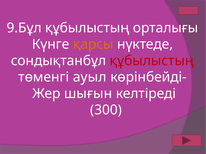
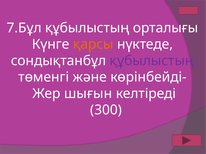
9.Бұл: 9.Бұл -> 7.Бұл (24, 28)
құбылыстың colour: red -> purple (152, 61)
ауыл: ауыл -> және (90, 77)
